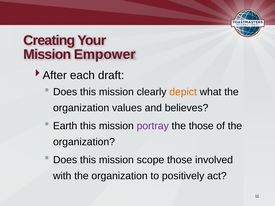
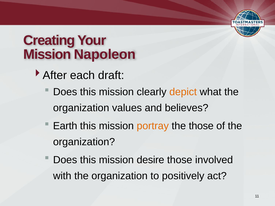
Empower: Empower -> Napoleon (105, 54)
portray colour: purple -> orange (153, 126)
scope: scope -> desire (150, 160)
